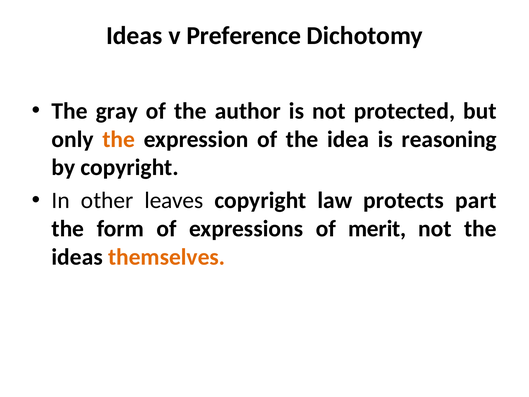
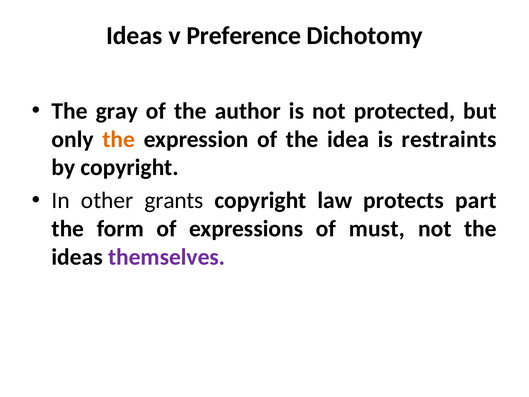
reasoning: reasoning -> restraints (449, 139)
leaves: leaves -> grants (174, 200)
merit: merit -> must (377, 229)
themselves colour: orange -> purple (167, 257)
